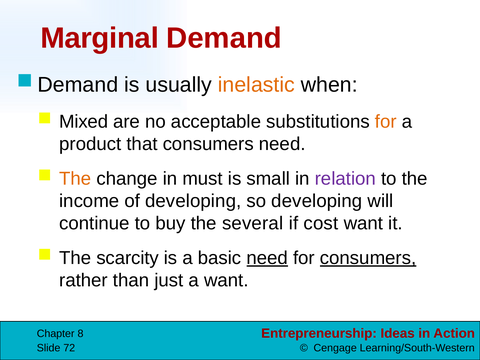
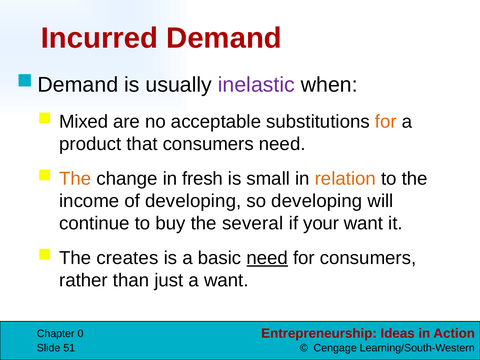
Marginal: Marginal -> Incurred (99, 38)
inelastic colour: orange -> purple (256, 85)
must: must -> fresh (203, 179)
relation colour: purple -> orange (345, 179)
cost: cost -> your (321, 223)
scarcity: scarcity -> creates (127, 258)
consumers underline: present -> none (368, 258)
8: 8 -> 0 (80, 334)
72: 72 -> 51 (69, 348)
